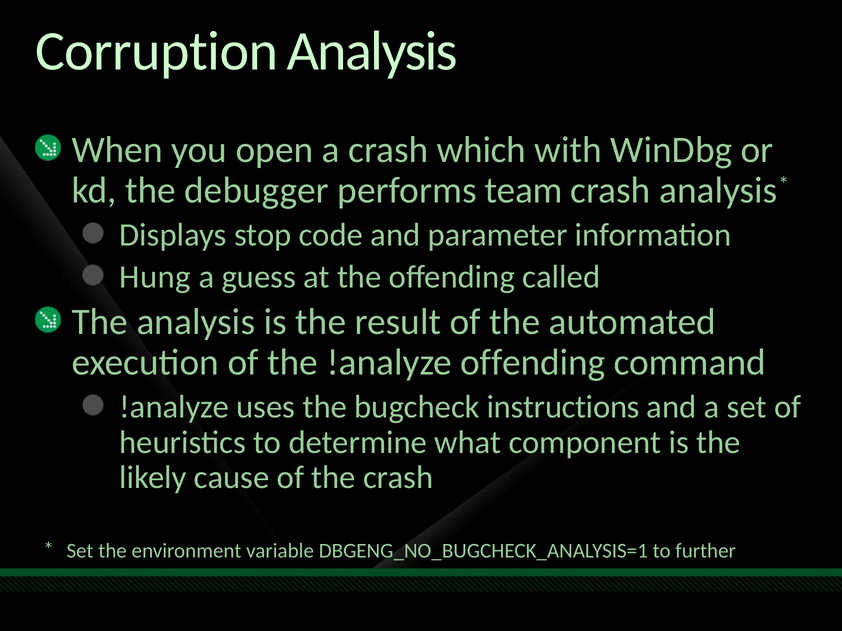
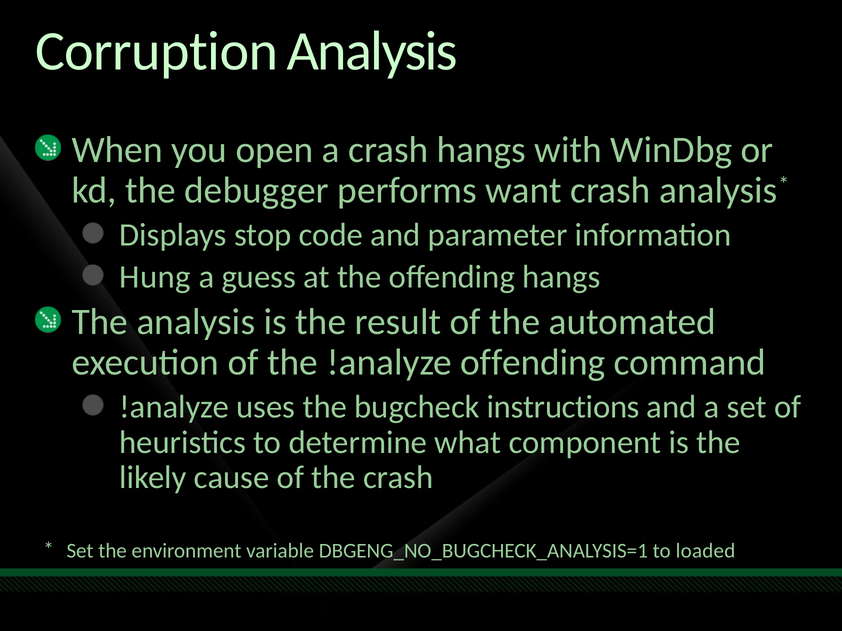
crash which: which -> hangs (481, 150)
team: team -> want (523, 191)
offending called: called -> hangs (561, 277)
further: further -> loaded (706, 551)
